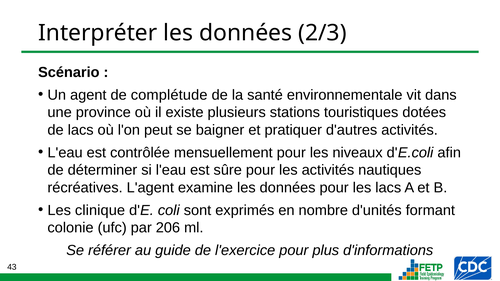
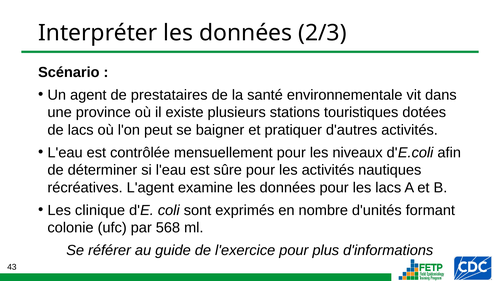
complétude: complétude -> prestataires (169, 95)
206: 206 -> 568 (168, 228)
